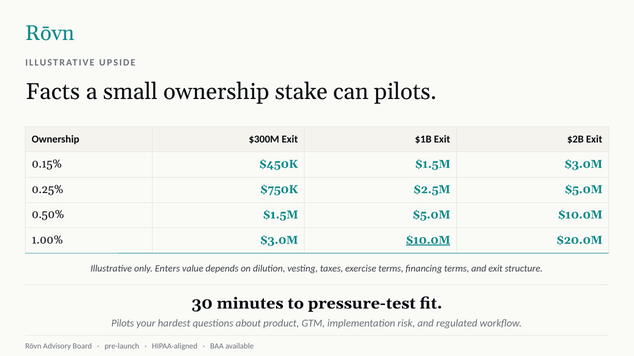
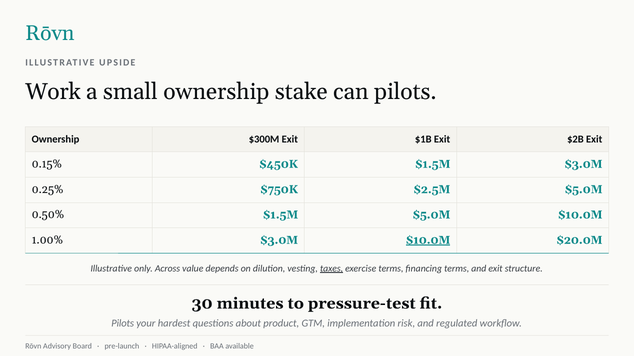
Facts: Facts -> Work (53, 92)
Enters: Enters -> Across (167, 269)
taxes underline: none -> present (332, 269)
